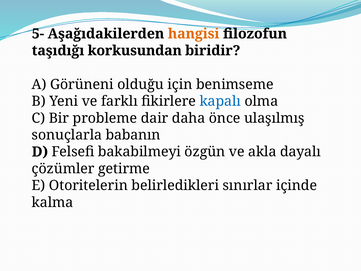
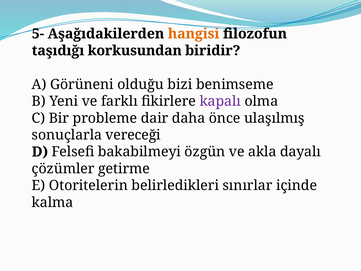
için: için -> bizi (180, 84)
kapalı colour: blue -> purple (220, 101)
babanın: babanın -> vereceği (133, 135)
